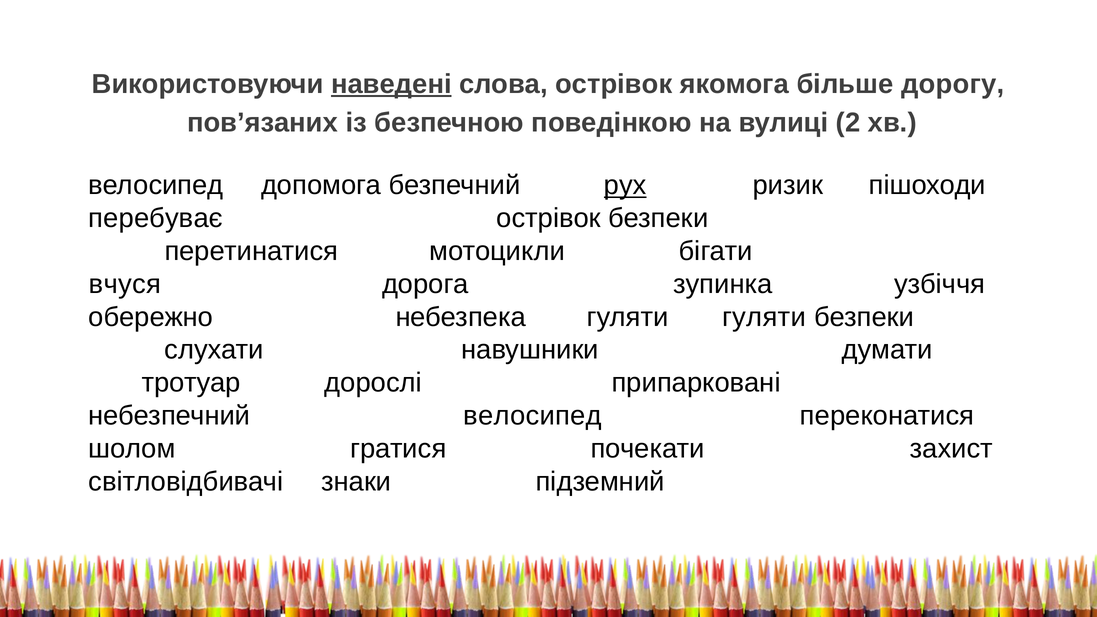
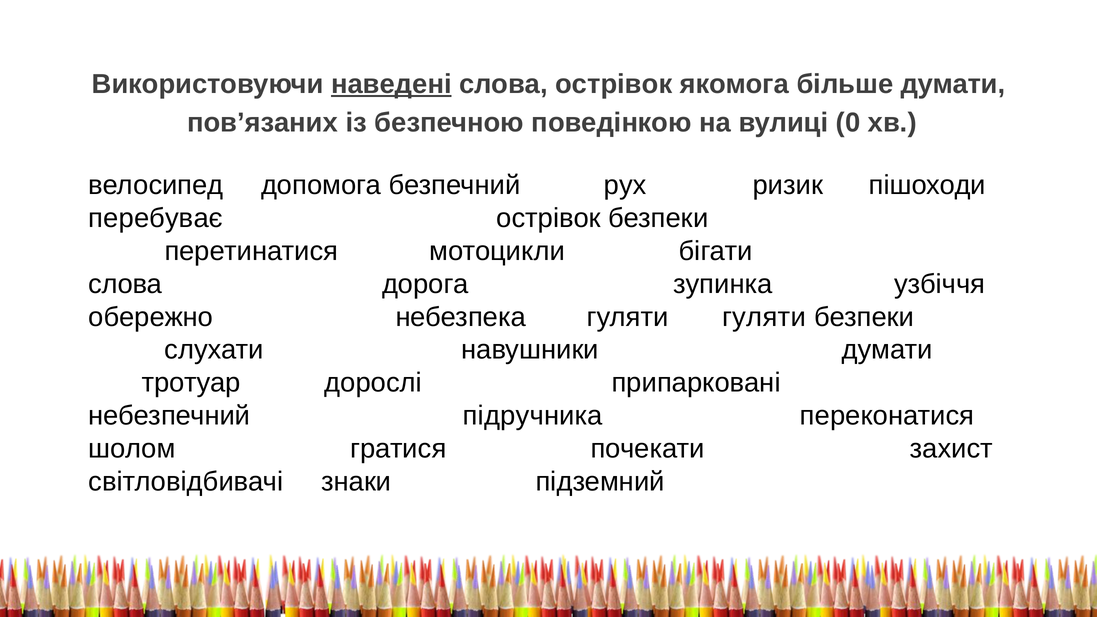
більше дорогу: дорогу -> думати (953, 84)
2: 2 -> 0 (848, 123)
рух underline: present -> none (625, 185)
вчуся: вчуся -> слова (125, 284)
небезпечний велосипед: велосипед -> підручника (533, 416)
